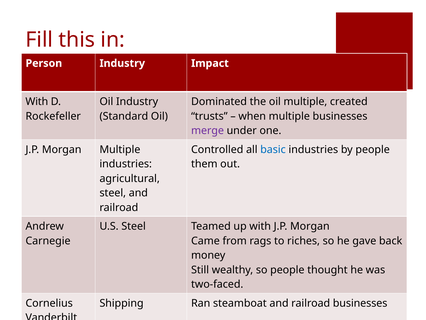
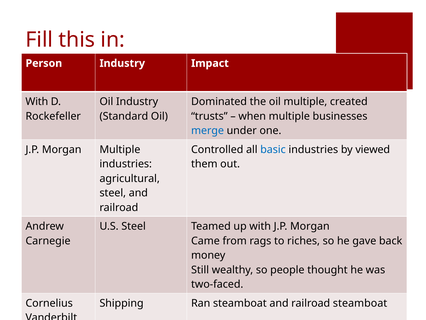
merge colour: purple -> blue (208, 130)
by people: people -> viewed (373, 149)
railroad businesses: businesses -> steamboat (360, 303)
